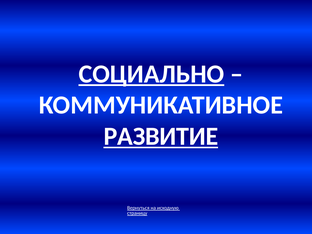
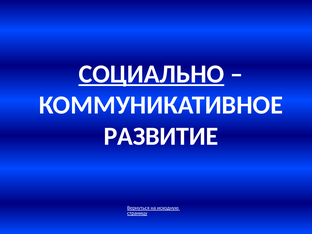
РАЗВИТИЕ underline: present -> none (161, 136)
